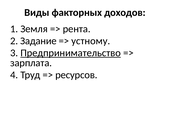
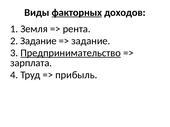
факторных underline: none -> present (77, 13)
устному: устному -> задание (91, 41)
ресурсов: ресурсов -> прибыль (76, 75)
